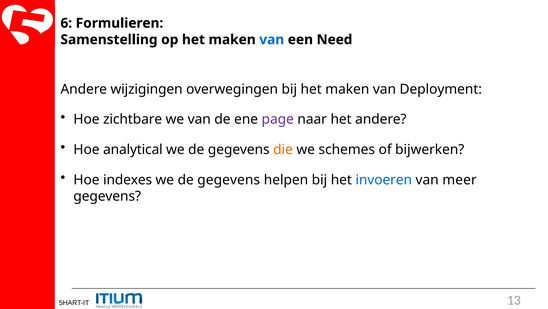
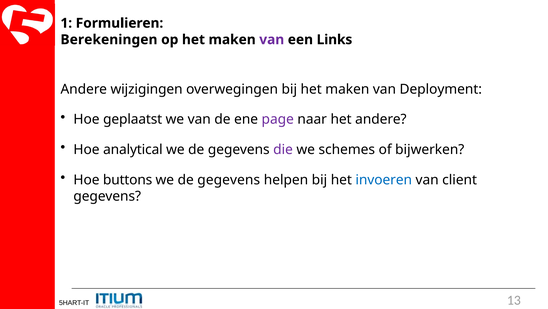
6: 6 -> 1 (66, 23)
Samenstelling: Samenstelling -> Berekeningen (109, 40)
van colour: blue -> purple (272, 40)
Need: Need -> Links (334, 40)
zichtbare: zichtbare -> geplaatst (133, 119)
die colour: orange -> purple (283, 149)
indexes: indexes -> buttons (128, 180)
meer: meer -> client (460, 180)
